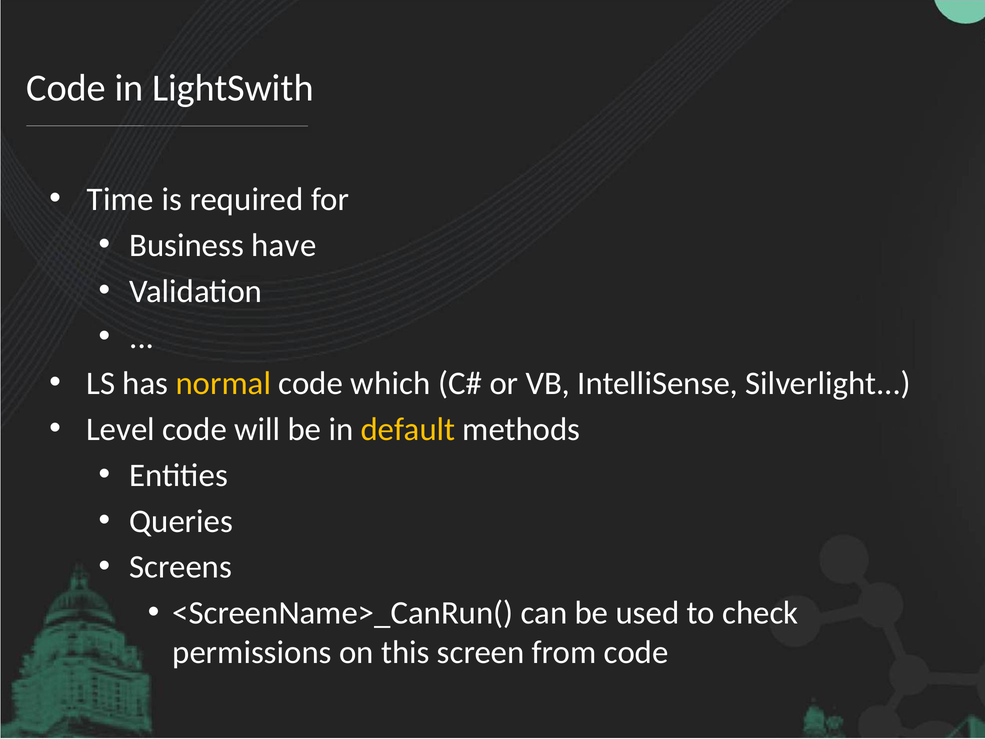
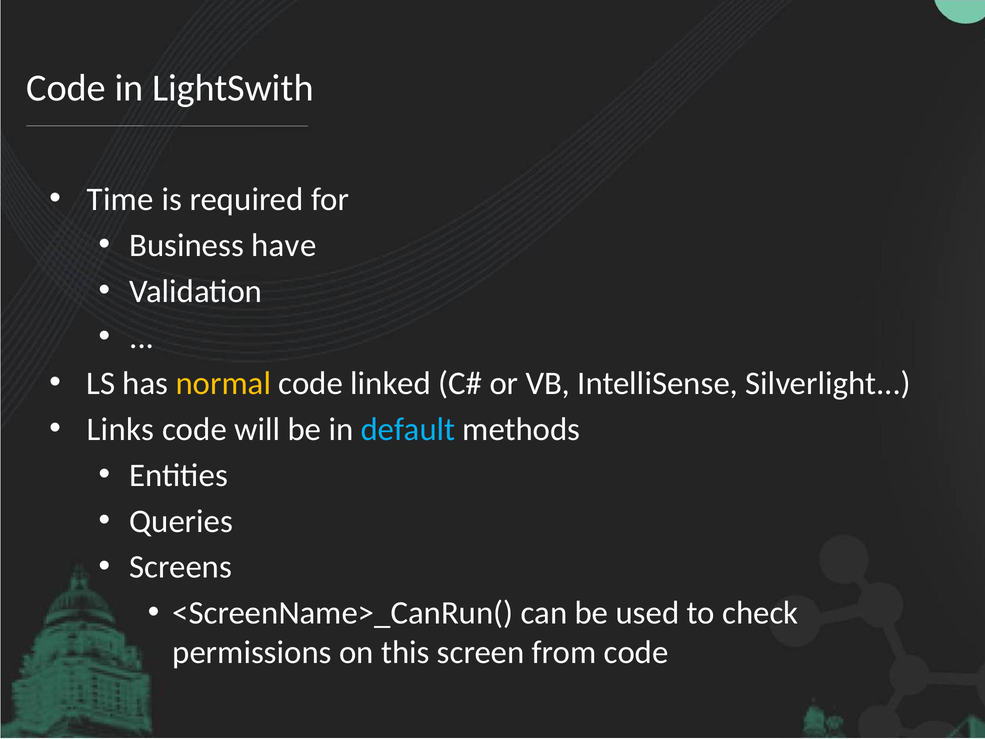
which: which -> linked (391, 383)
Level: Level -> Links (120, 429)
default colour: yellow -> light blue (408, 429)
